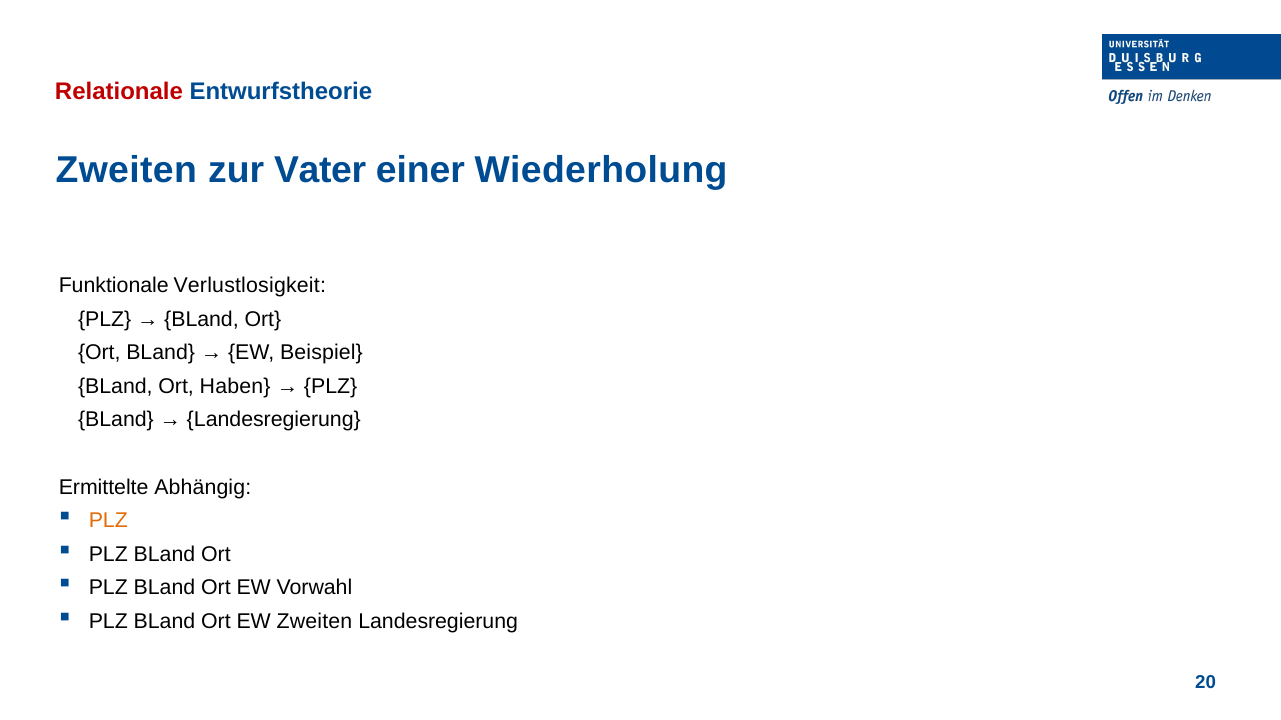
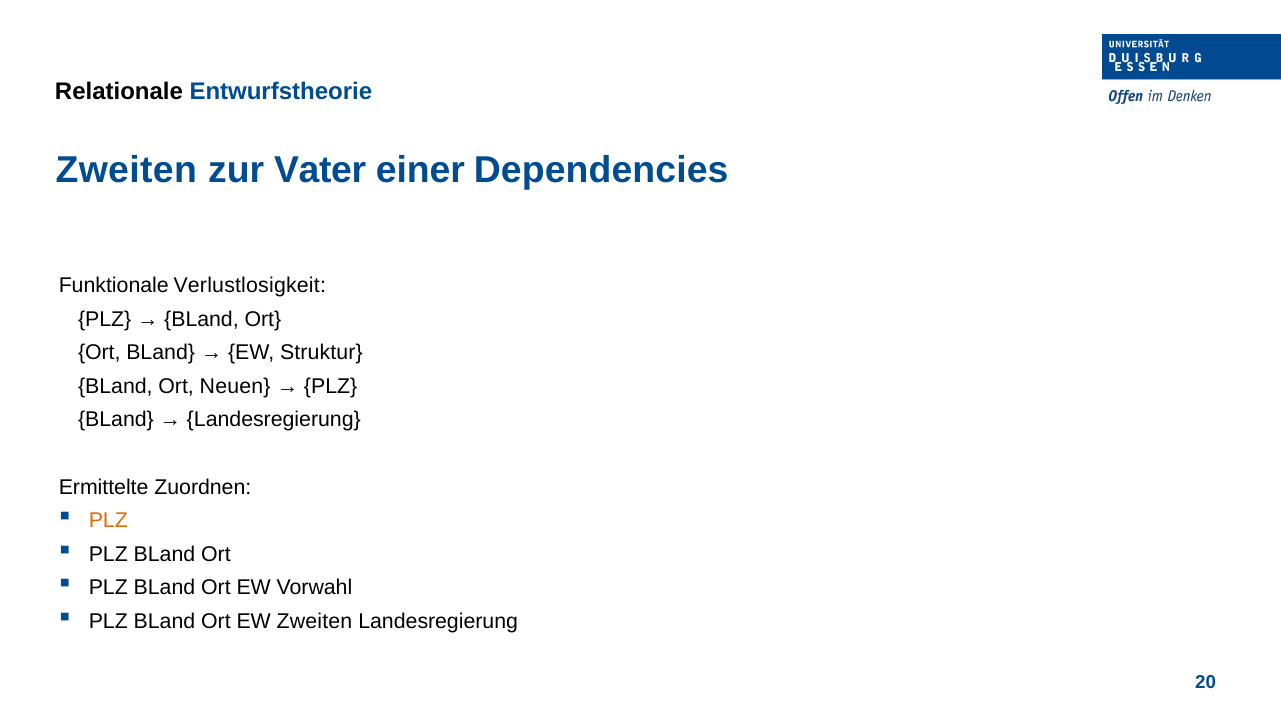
Relationale colour: red -> black (119, 91)
Wiederholung: Wiederholung -> Dependencies (601, 170)
Beispiel: Beispiel -> Struktur (321, 353)
Haben: Haben -> Neuen (235, 387)
Abhängig: Abhängig -> Zuordnen (203, 487)
